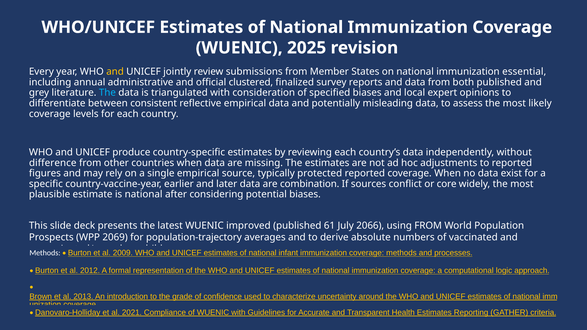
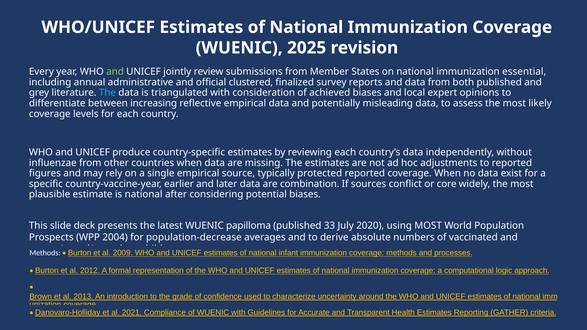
and colour: yellow -> light green (115, 72)
specified: specified -> achieved (330, 93)
consistent: consistent -> increasing (154, 103)
difference: difference -> influenzae (53, 163)
improved: improved -> papilloma (249, 226)
61: 61 -> 33 (329, 226)
2066: 2066 -> 2020 (370, 226)
using FROM: FROM -> MOST (428, 226)
2069: 2069 -> 2004 (115, 237)
population-trajectory: population-trajectory -> population-decrease (194, 237)
